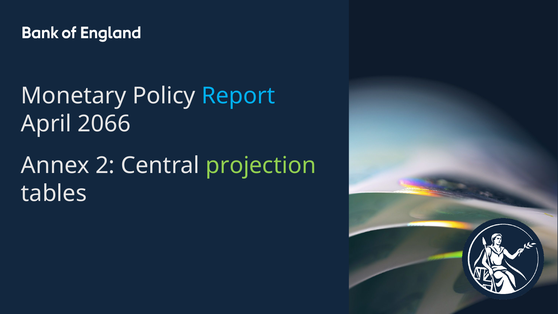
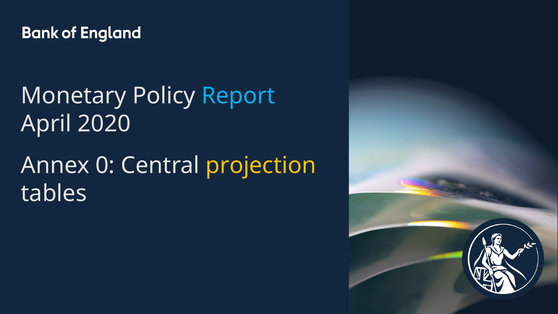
2066: 2066 -> 2020 (104, 124)
2: 2 -> 0 (105, 166)
projection colour: light green -> yellow (261, 166)
